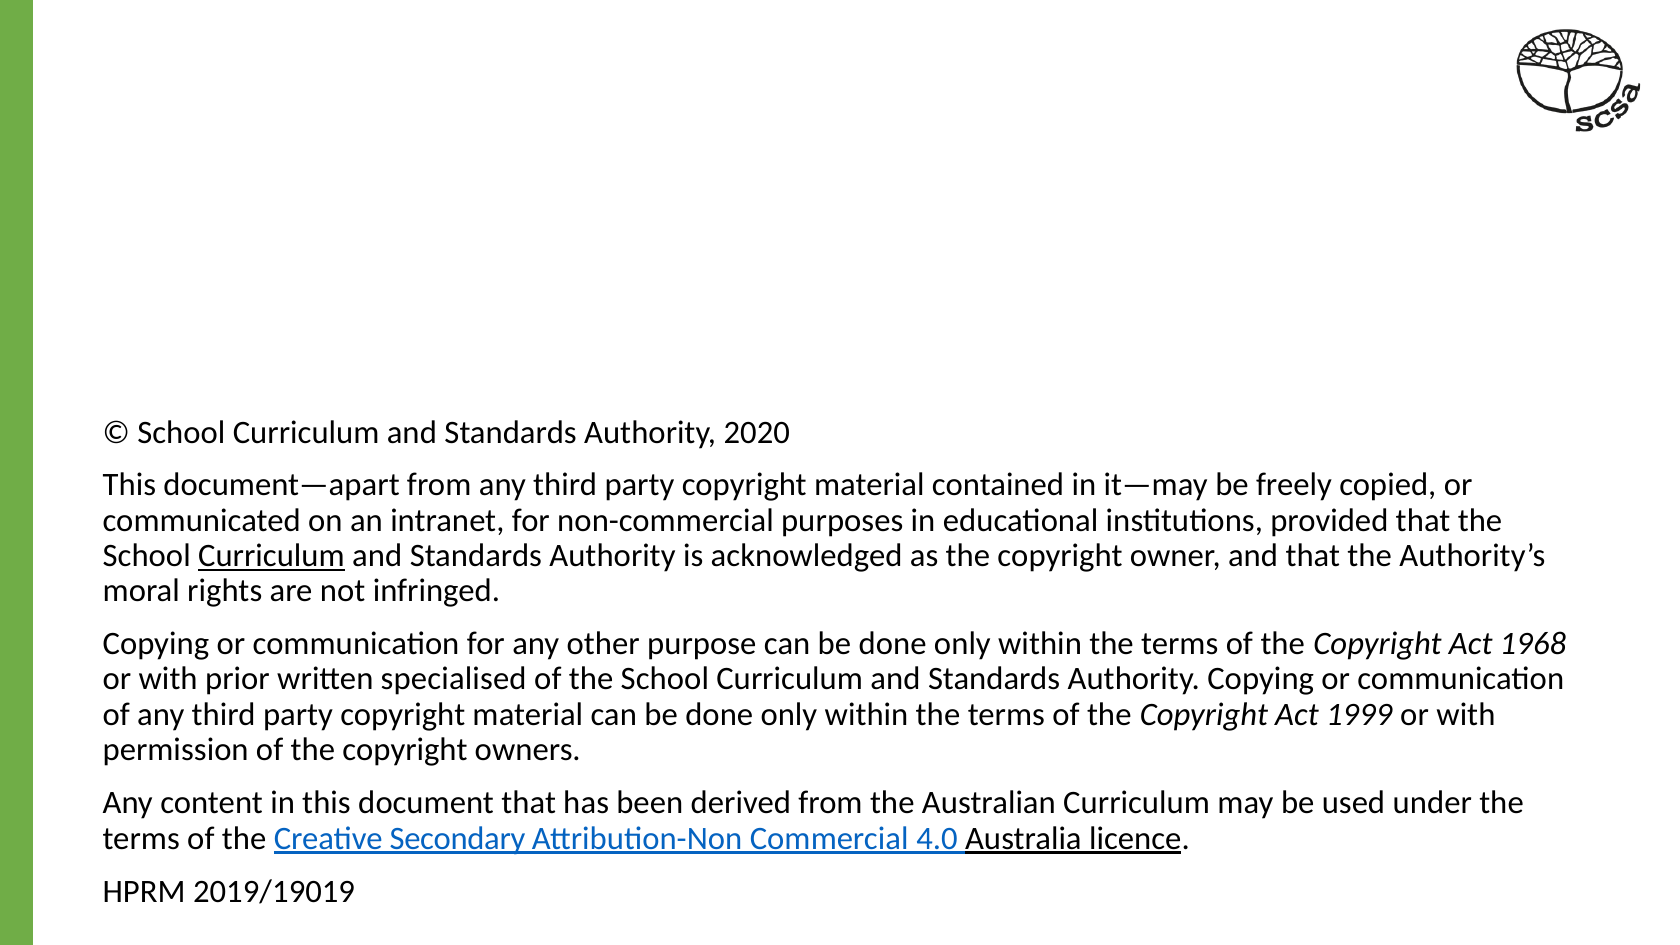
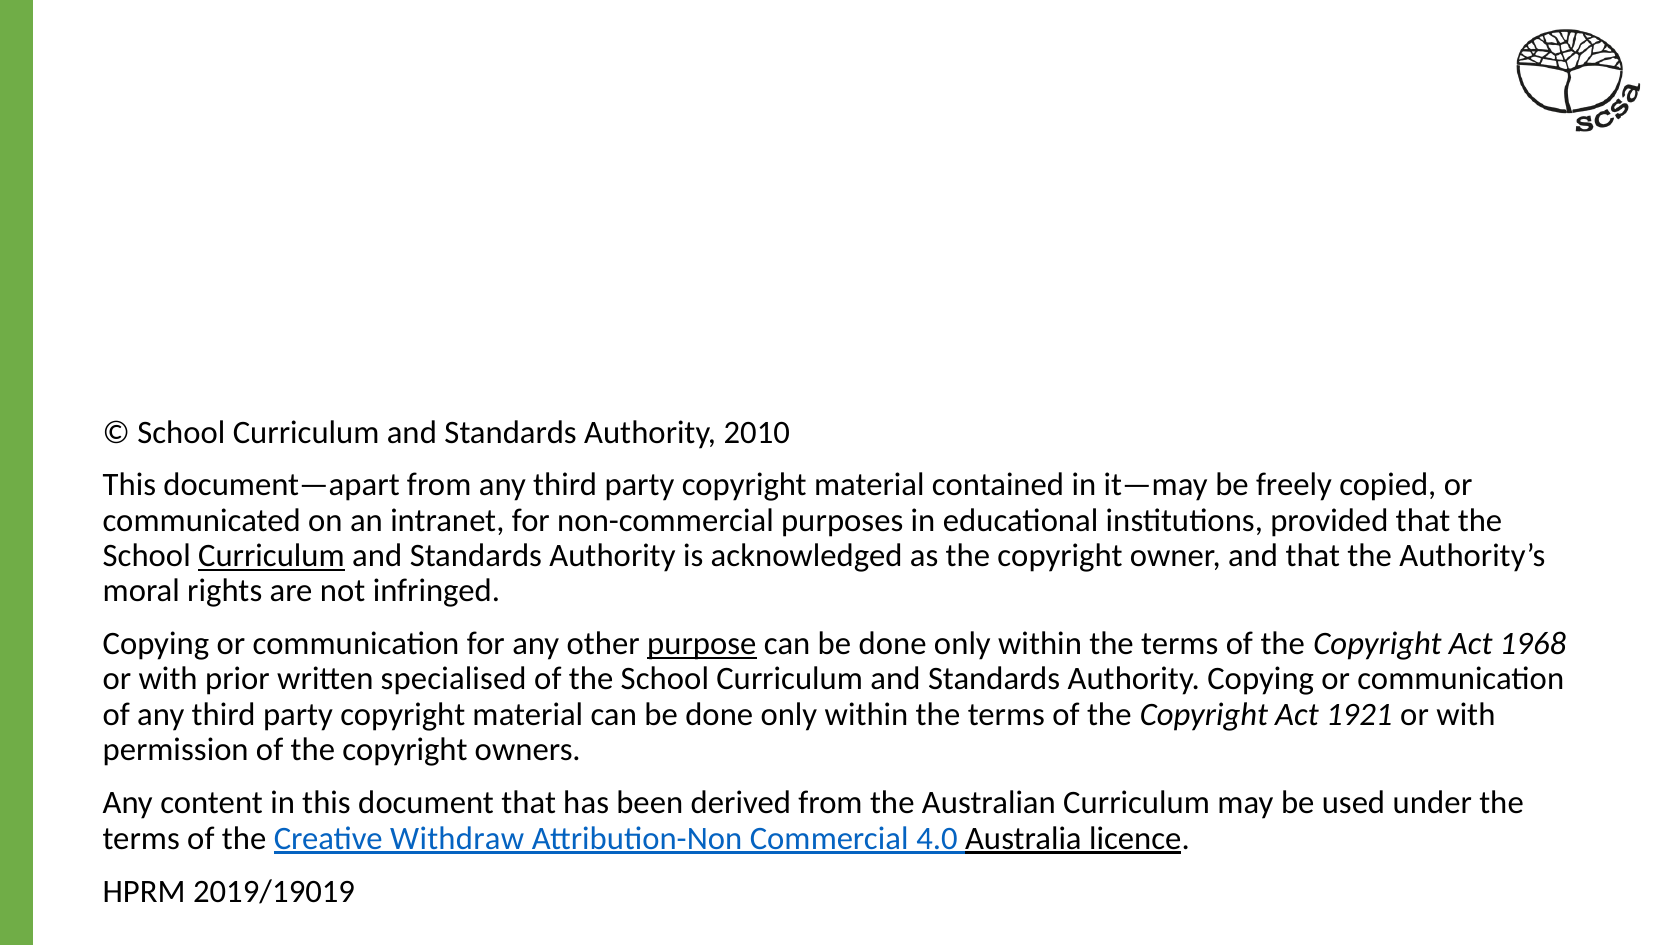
2020: 2020 -> 2010 (757, 432)
purpose underline: none -> present (702, 644)
1999: 1999 -> 1921 (1359, 715)
Secondary: Secondary -> Withdraw (457, 838)
